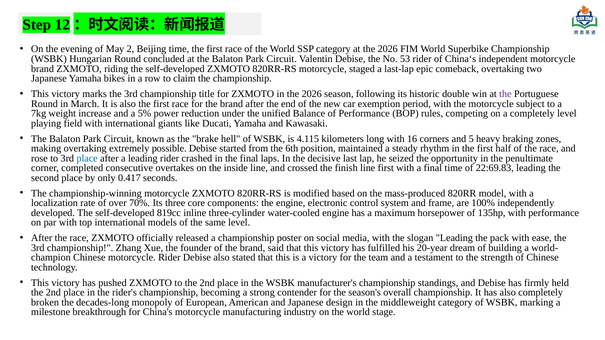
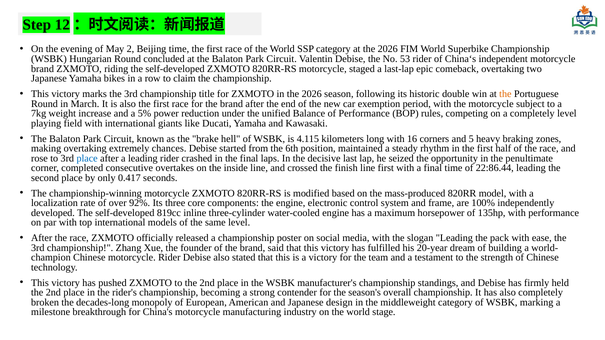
the colour: purple -> orange (505, 94)
possible: possible -> chances (169, 149)
22:69.83: 22:69.83 -> 22:86.44 (495, 168)
70%: 70% -> 92% (140, 203)
